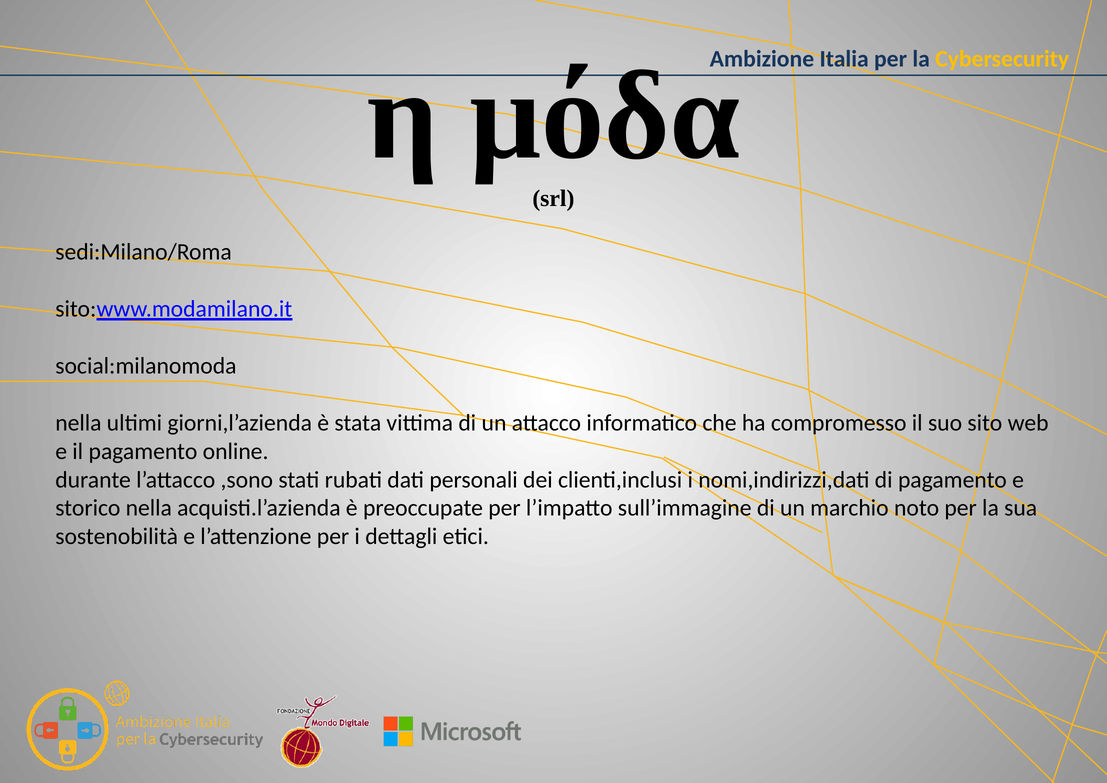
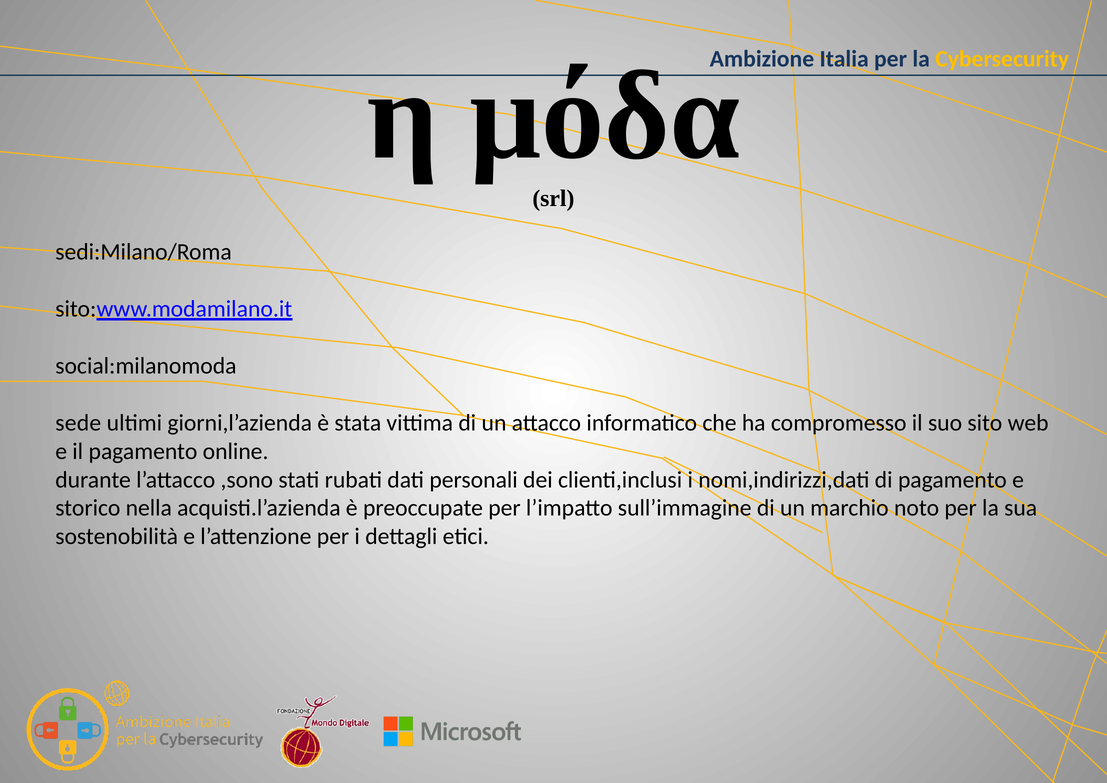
nella: nella -> sede (78, 423)
